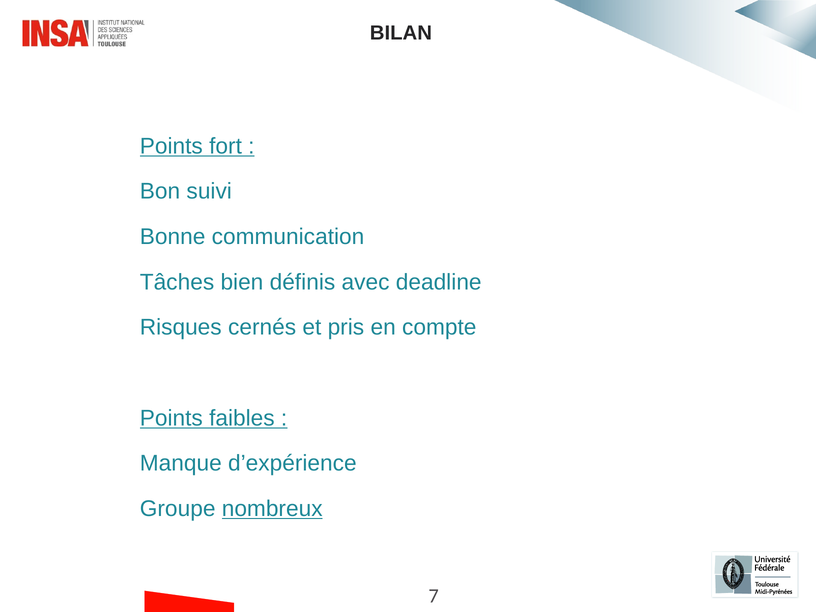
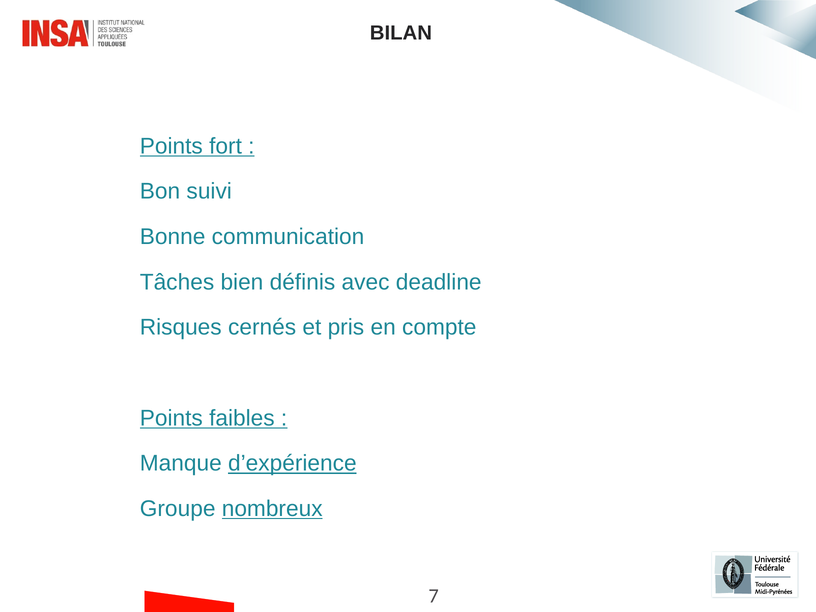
d’expérience underline: none -> present (292, 463)
